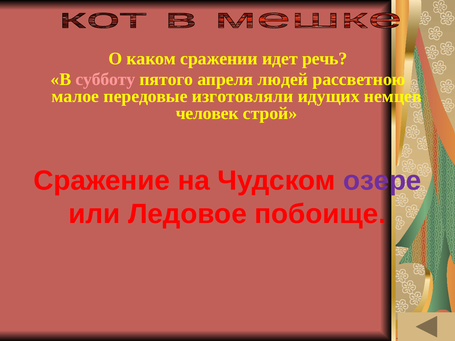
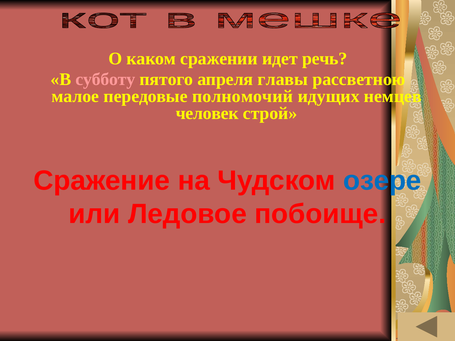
людей: людей -> главы (283, 79)
изготовляли: изготовляли -> полномочий (243, 96)
озере colour: purple -> blue (382, 181)
